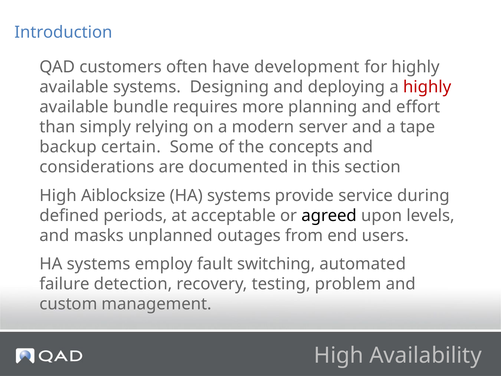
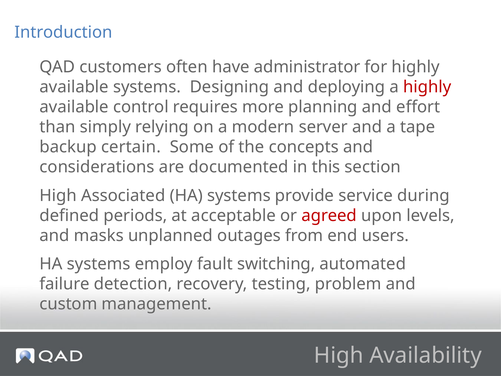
development: development -> administrator (307, 67)
bundle: bundle -> control (141, 107)
Aiblocksize: Aiblocksize -> Associated (123, 195)
agreed colour: black -> red (329, 215)
